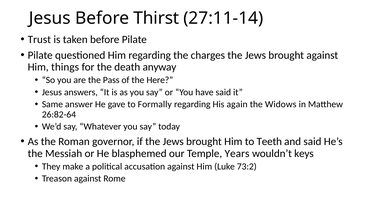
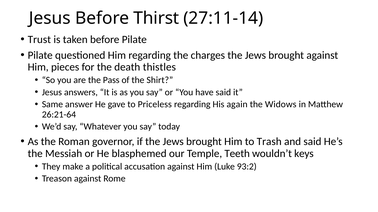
things: things -> pieces (65, 67)
anyway: anyway -> thistles (159, 67)
Here: Here -> Shirt (160, 80)
Formally: Formally -> Priceless (155, 105)
26:82-64: 26:82-64 -> 26:21-64 (59, 115)
Teeth: Teeth -> Trash (269, 142)
Years: Years -> Teeth (237, 154)
73:2: 73:2 -> 93:2 (247, 167)
